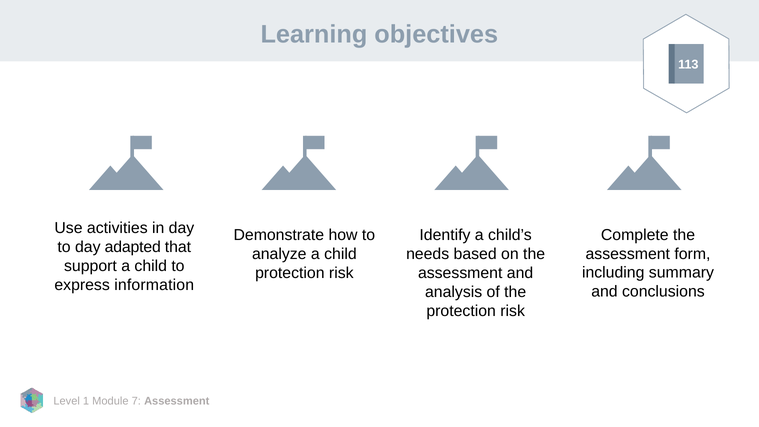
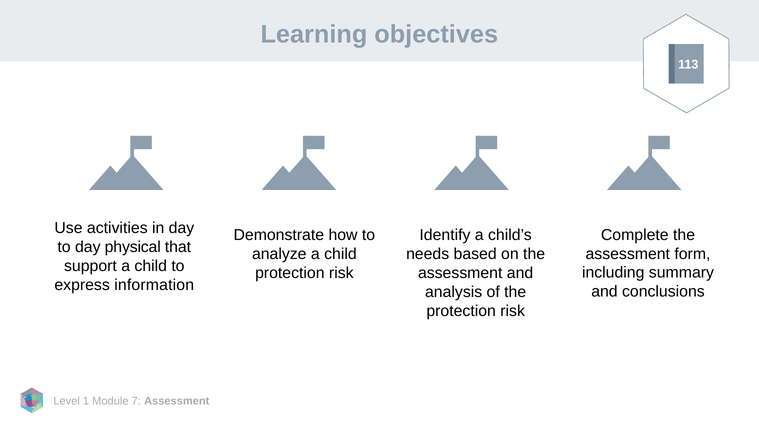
adapted: adapted -> physical (133, 247)
